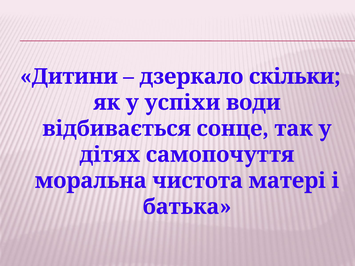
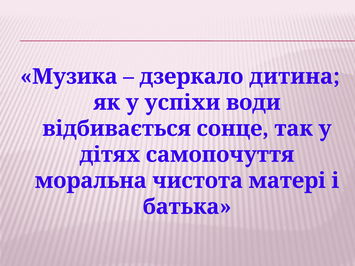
Дитини: Дитини -> Музика (69, 77)
скільки: скільки -> дитина (295, 77)
